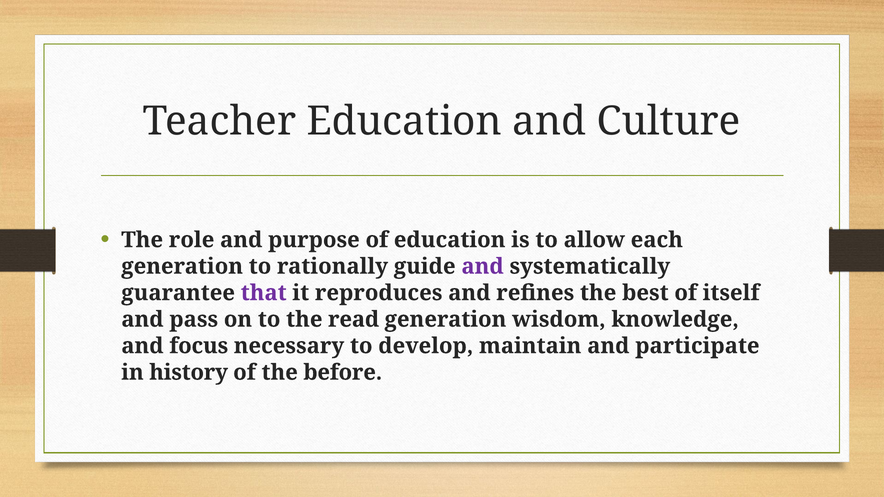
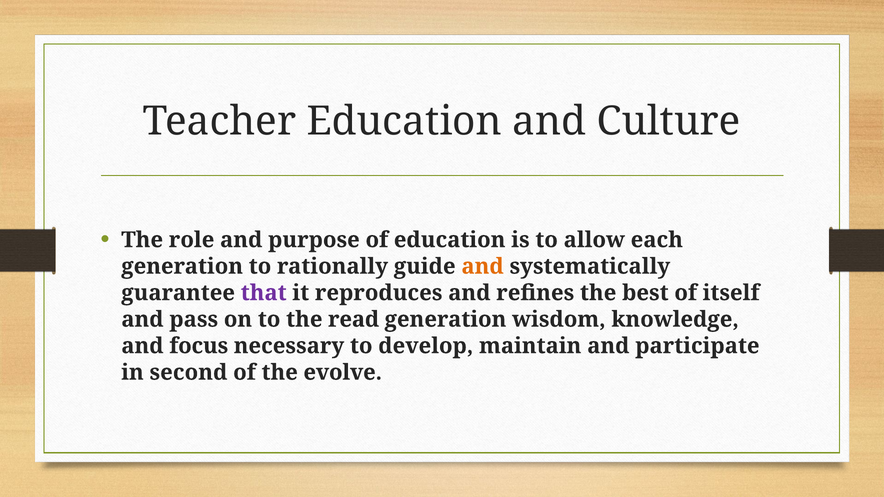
and colour: purple -> orange (483, 267)
history: history -> second (188, 373)
before: before -> evolve (343, 373)
